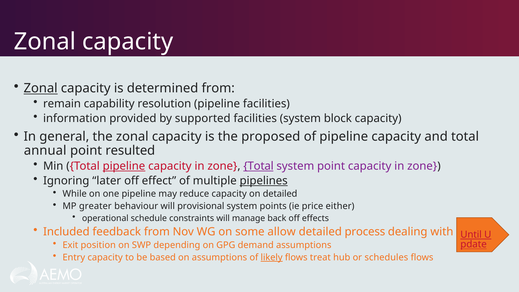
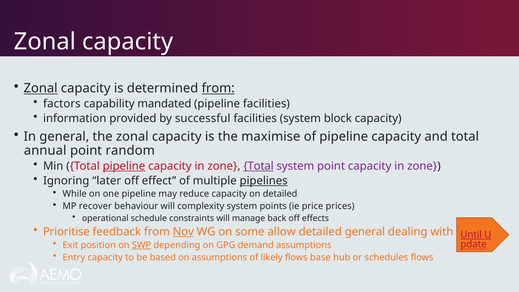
from underline: none -> present (218, 88)
remain: remain -> factors (62, 104)
resolution: resolution -> mandated (164, 104)
supported: supported -> successful (203, 118)
proposed: proposed -> maximise (271, 137)
resulted: resulted -> random (130, 151)
greater: greater -> recover (95, 206)
provisional: provisional -> complexity (201, 206)
either: either -> prices (340, 206)
Included: Included -> Prioritise (66, 232)
Nov underline: none -> present (183, 232)
detailed process: process -> general (365, 232)
SWP underline: none -> present (141, 245)
likely underline: present -> none (272, 257)
treat: treat -> base (320, 257)
